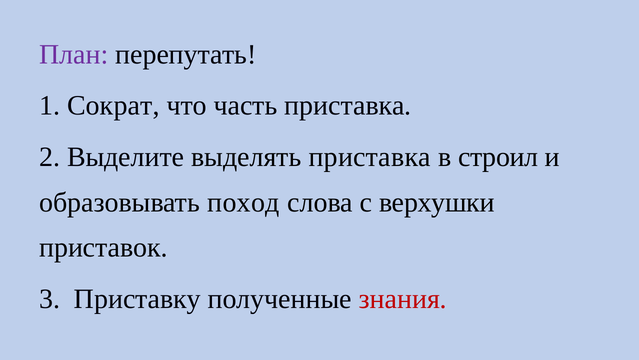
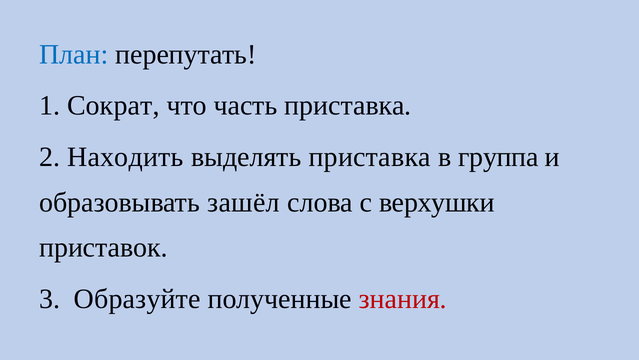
План colour: purple -> blue (74, 54)
Выделите: Выделите -> Находить (125, 157)
строил: строил -> группа (498, 157)
поход: поход -> зашёл (243, 202)
Приставку: Приставку -> Образуйте (137, 299)
